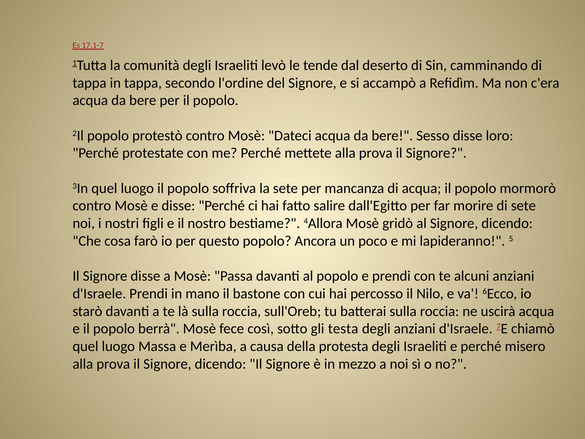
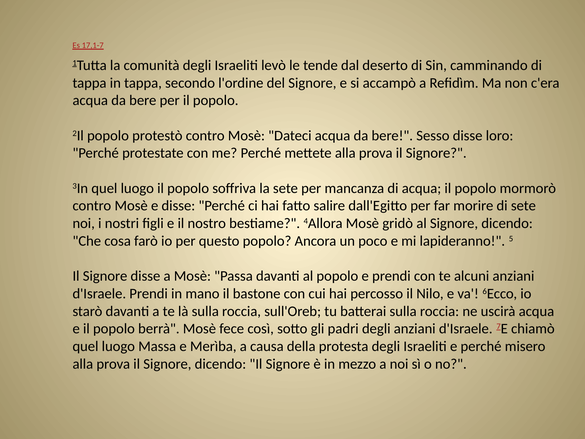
testa: testa -> padri (343, 329)
